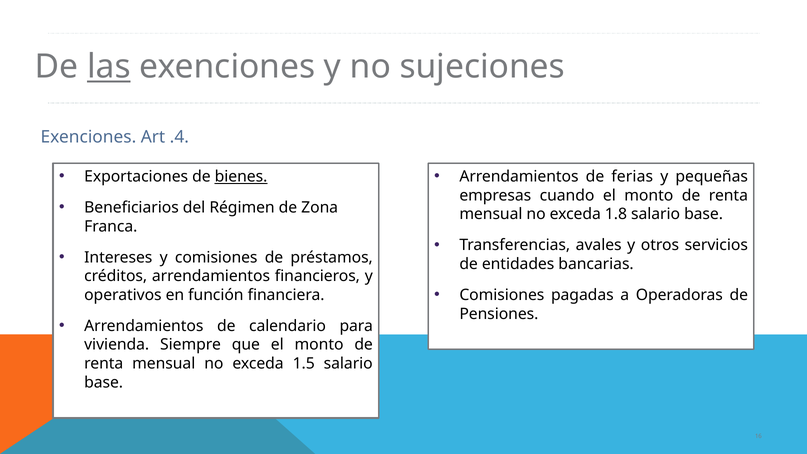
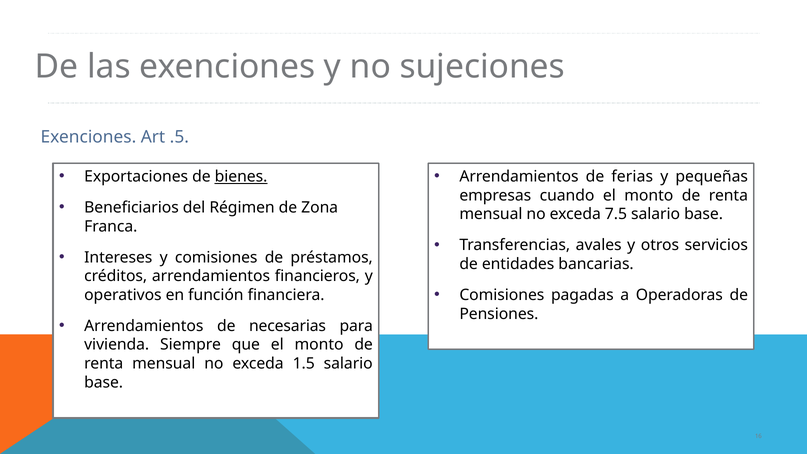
las underline: present -> none (109, 67)
.4: .4 -> .5 (179, 137)
1.8: 1.8 -> 7.5 (616, 214)
calendario: calendario -> necesarias (288, 326)
